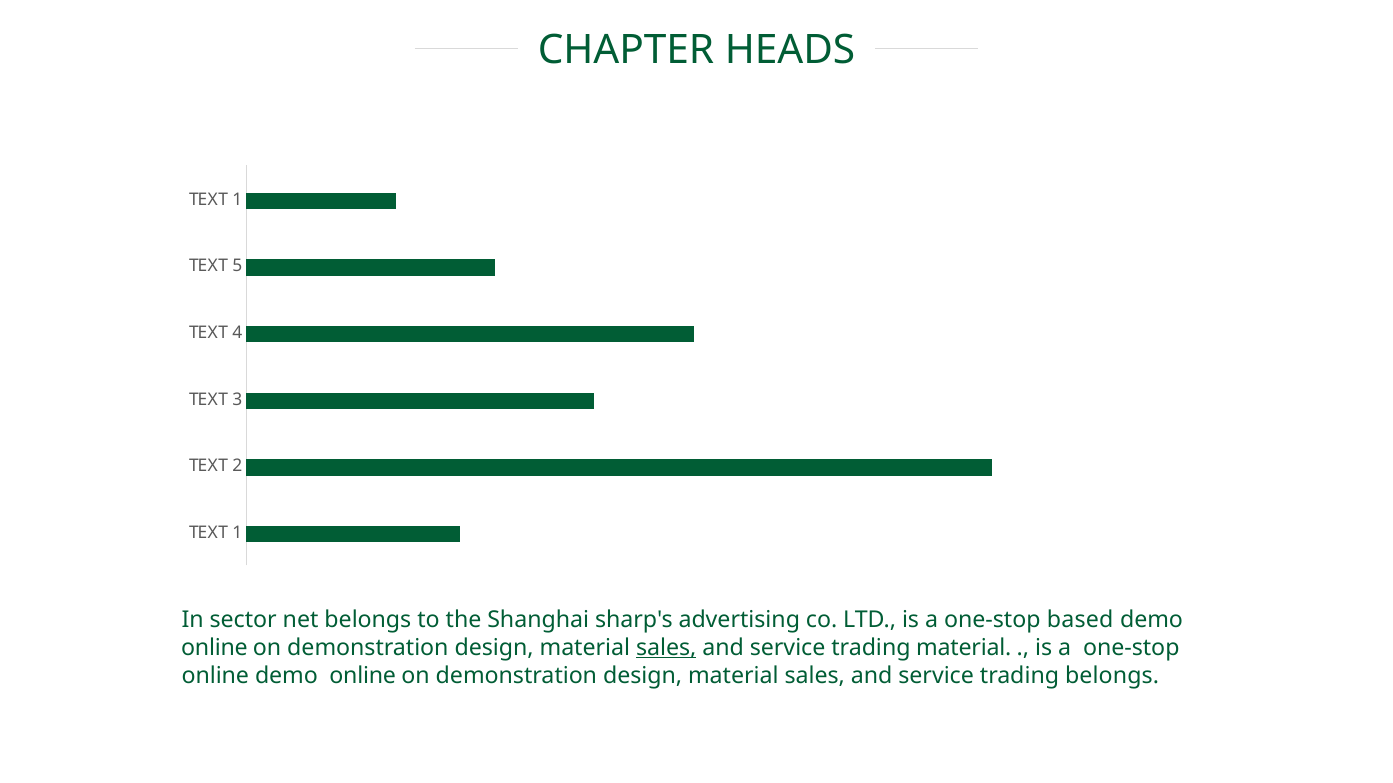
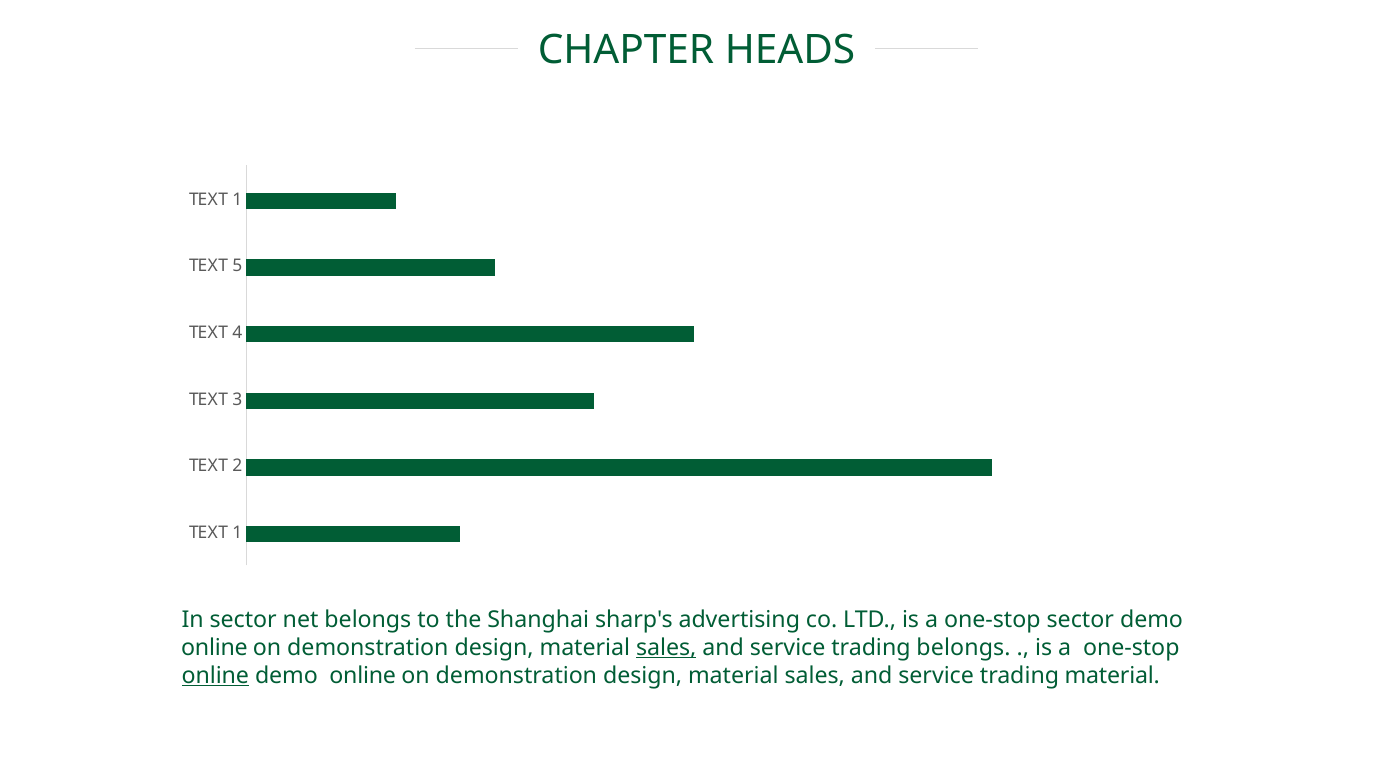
one-stop based: based -> sector (1080, 620)
trading material: material -> belongs (964, 648)
online underline: none -> present (215, 676)
trading belongs: belongs -> material (1112, 676)
